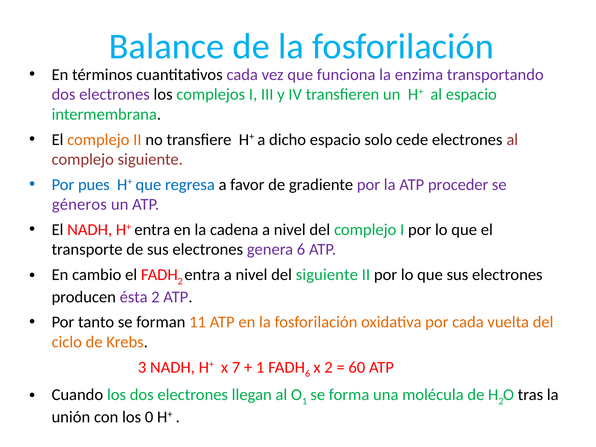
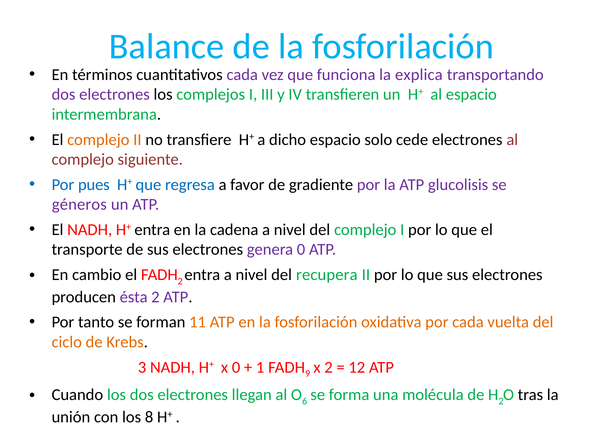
enzima: enzima -> explica (419, 75)
proceder: proceder -> glucolisis (458, 185)
genera 6: 6 -> 0 (301, 250)
del siguiente: siguiente -> recupera (327, 275)
x 7: 7 -> 0 (236, 367)
6: 6 -> 9 (308, 374)
60: 60 -> 12 (357, 367)
1: 1 -> 6 (305, 401)
0: 0 -> 8 (149, 417)
